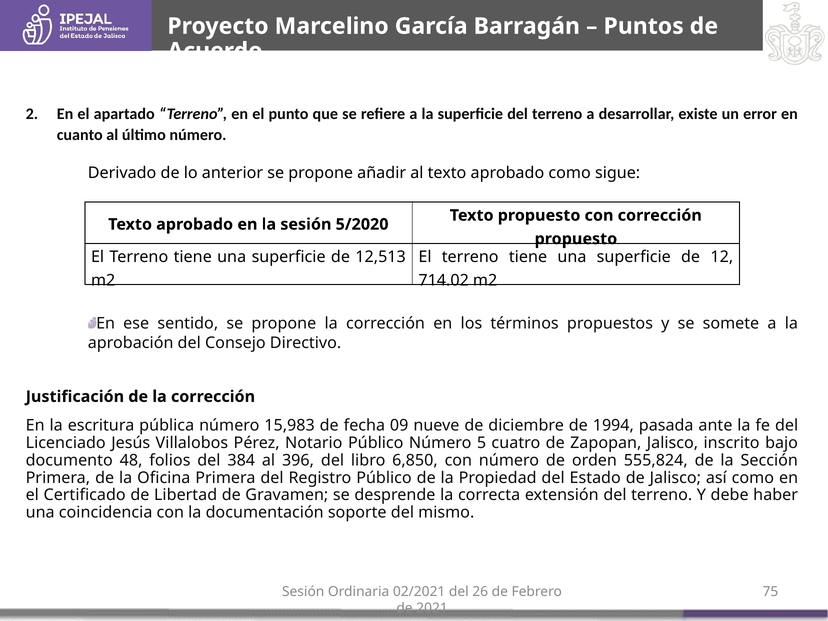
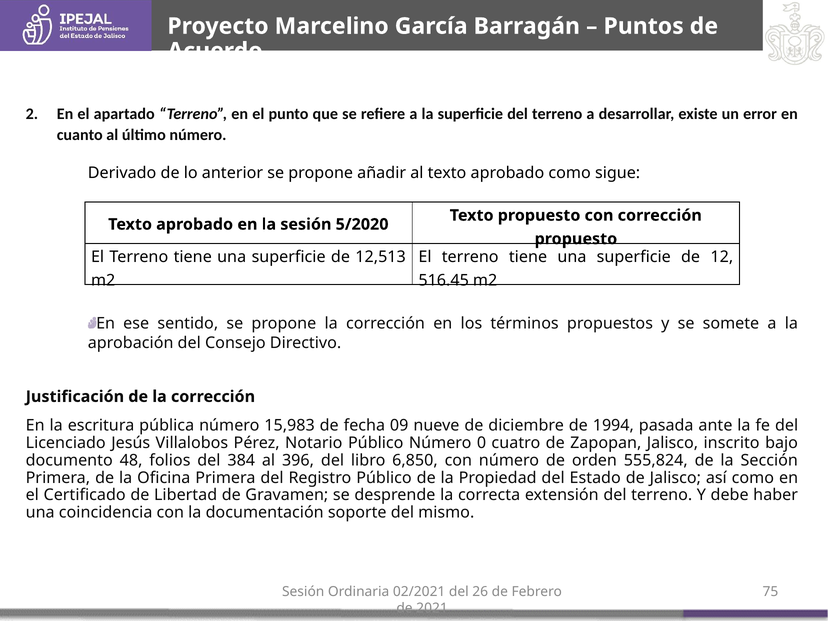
714.02: 714.02 -> 516.45 (444, 280)
5: 5 -> 0 (481, 443)
